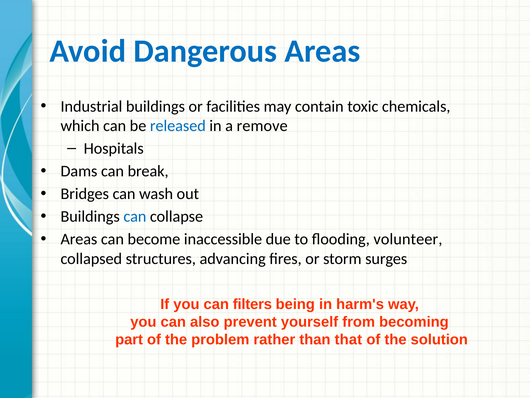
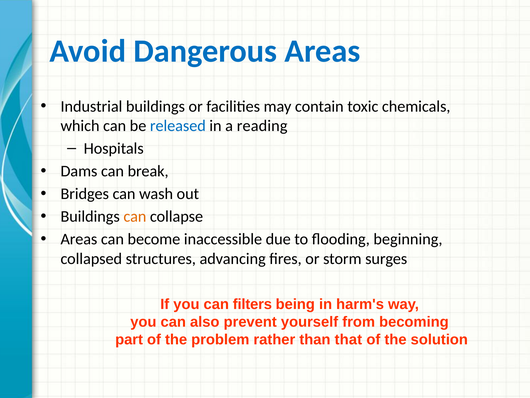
remove: remove -> reading (262, 126)
can colour: blue -> orange (135, 216)
volunteer: volunteer -> beginning (408, 239)
